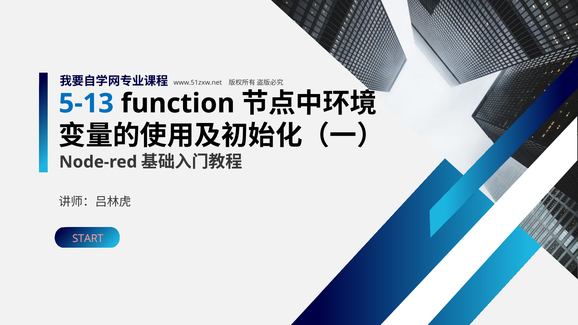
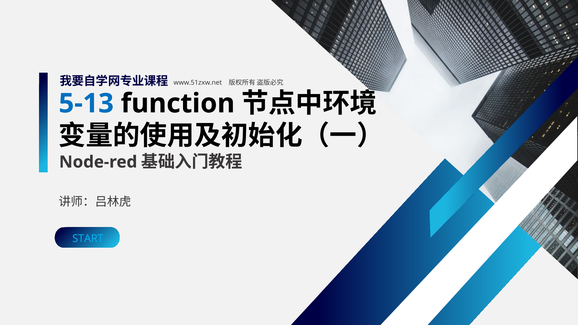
START colour: pink -> light blue (88, 239)
